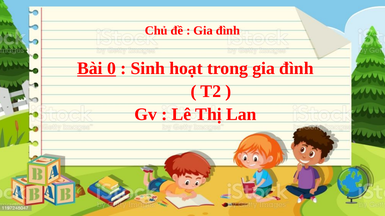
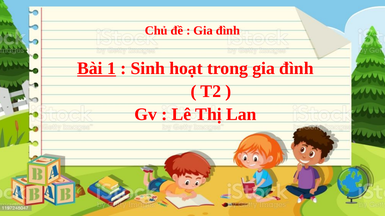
0: 0 -> 1 (111, 69)
